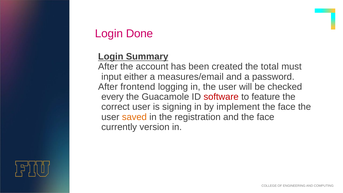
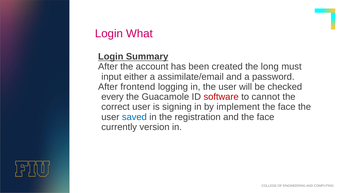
Done: Done -> What (139, 33)
total: total -> long (270, 67)
measures/email: measures/email -> assimilate/email (191, 77)
feature: feature -> cannot (266, 97)
saved colour: orange -> blue (134, 117)
